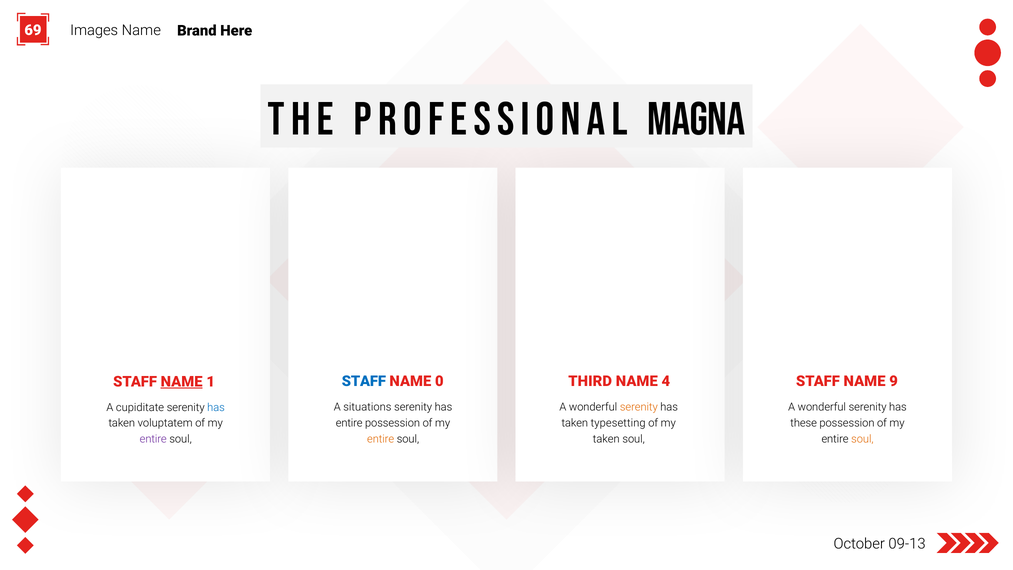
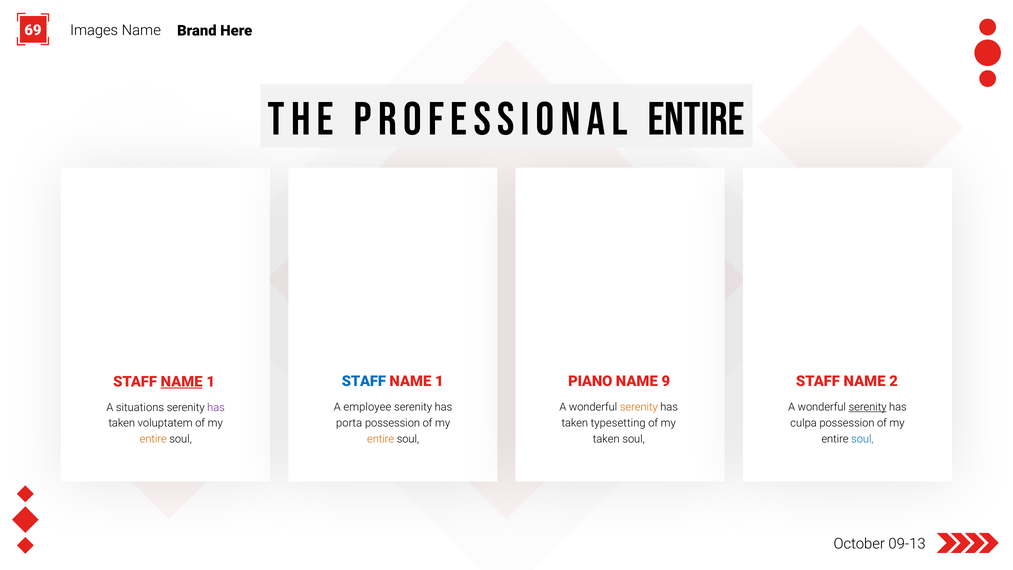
PROFESSIONAL magna: magna -> entire (696, 119)
0: 0 -> 1 (439, 381)
THIRD: THIRD -> PIANO (590, 381)
4: 4 -> 9 (666, 381)
9: 9 -> 2 (894, 381)
situations: situations -> employee (367, 407)
serenity underline: none -> present (868, 407)
cupiditate: cupiditate -> situations (140, 407)
has colour: blue -> purple (216, 407)
entire: entire -> porta (349, 423)
these: these -> culpa (804, 423)
soul colour: orange -> blue (862, 439)
entire colour: purple -> orange (153, 439)
